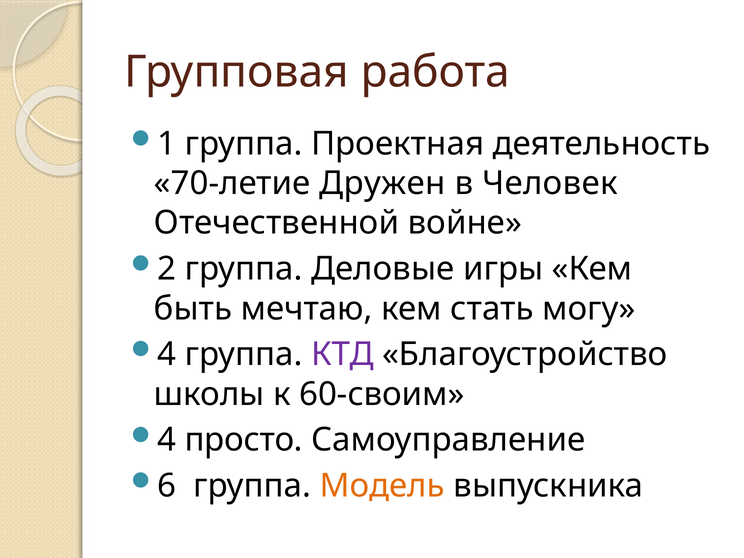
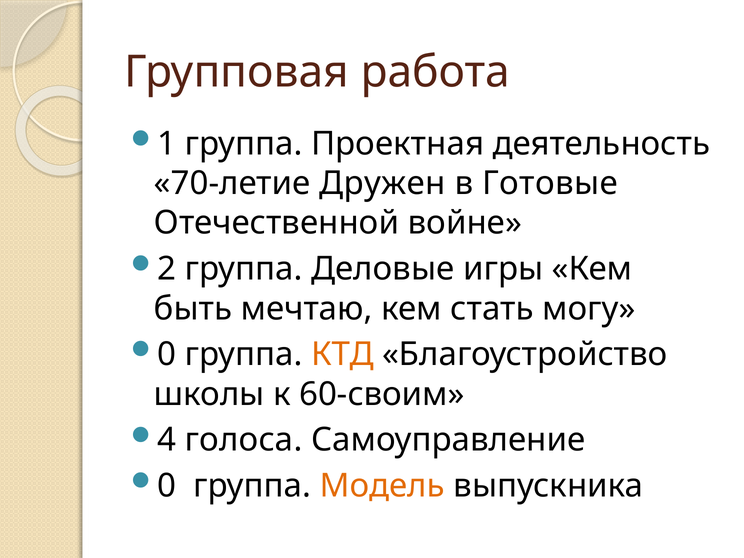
Человек: Человек -> Готовые (550, 183)
4: 4 -> 0 (167, 354)
КТД colour: purple -> orange (342, 354)
просто: просто -> голоса (244, 440)
6: 6 -> 0 (167, 486)
